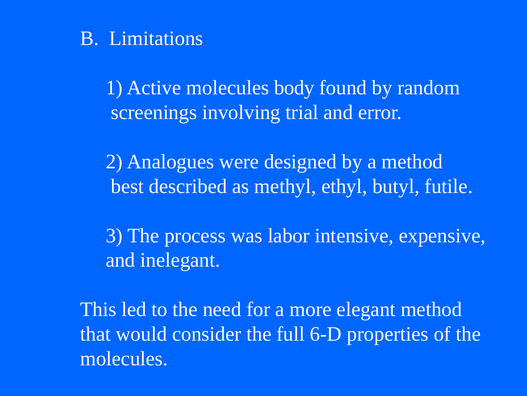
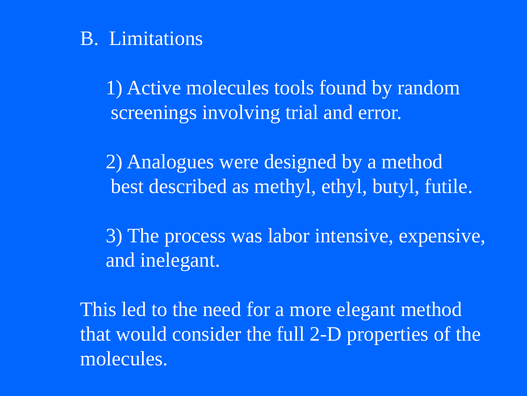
body: body -> tools (294, 87)
6-D: 6-D -> 2-D (326, 334)
